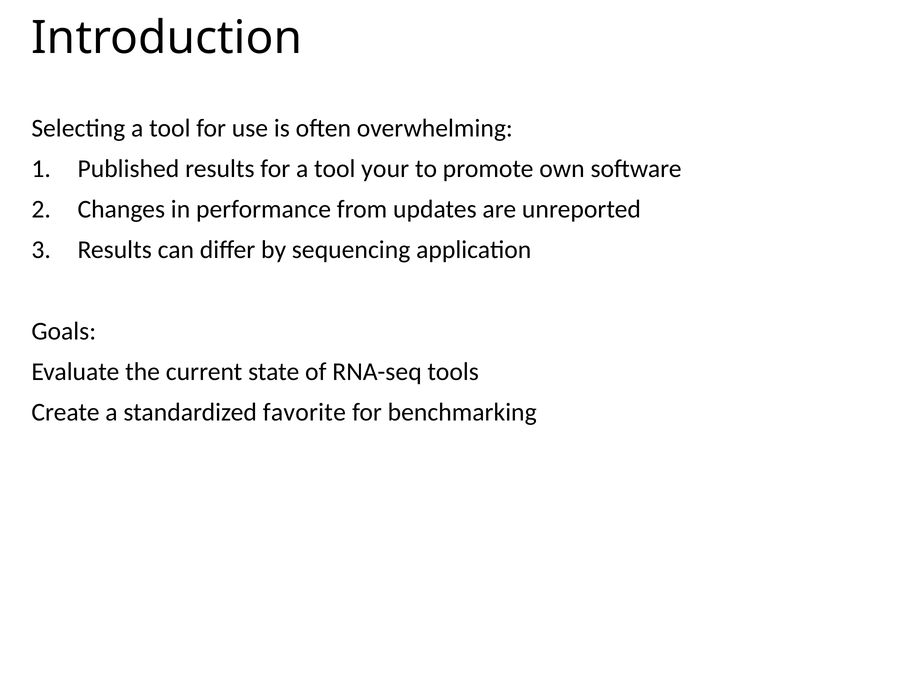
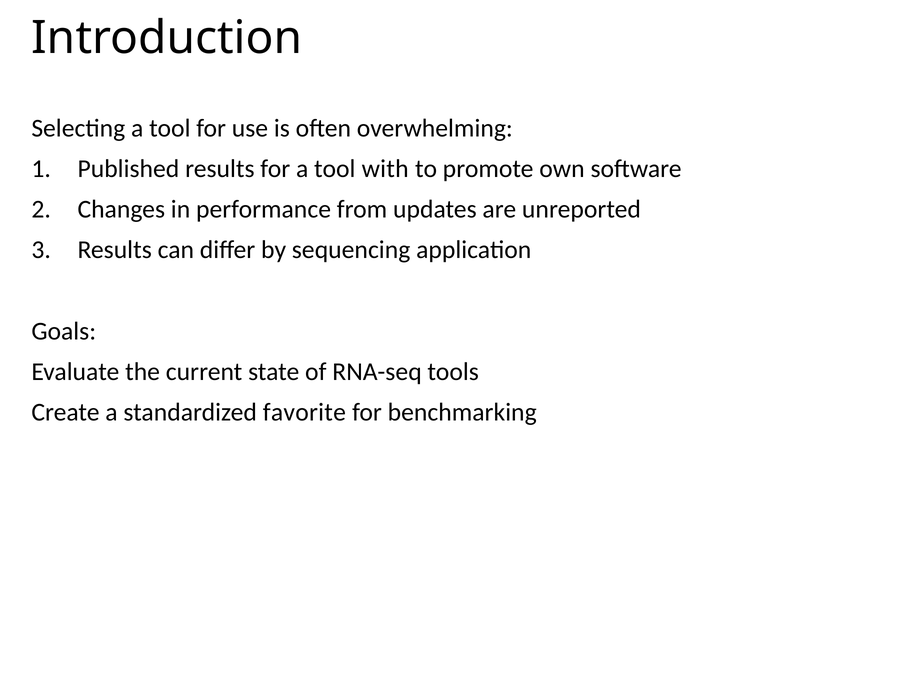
your: your -> with (385, 168)
